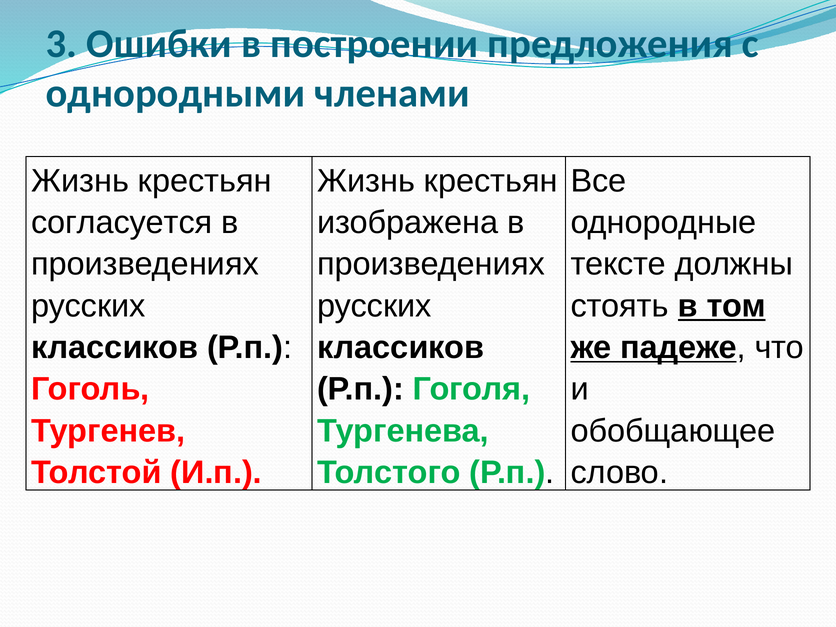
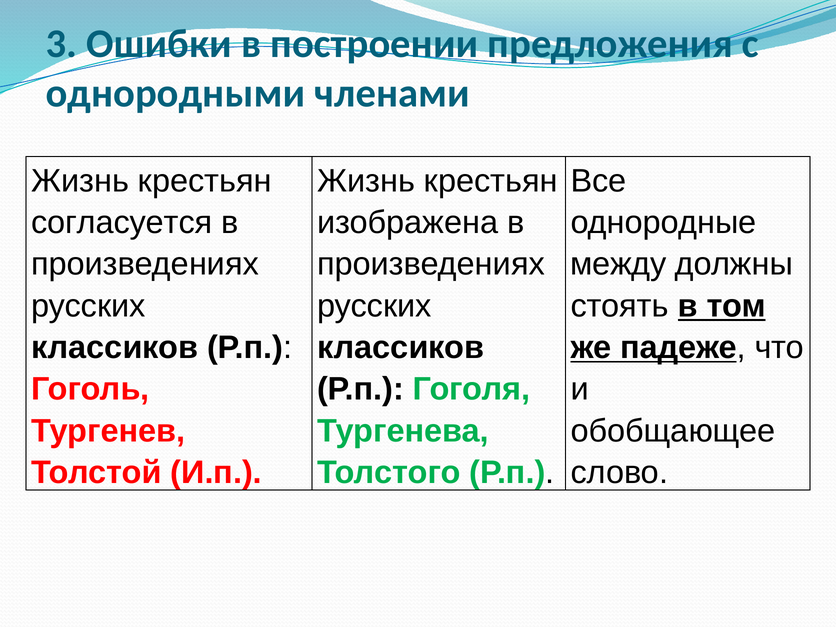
тексте: тексте -> между (618, 264)
